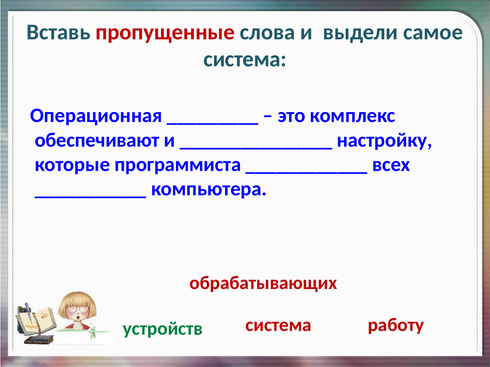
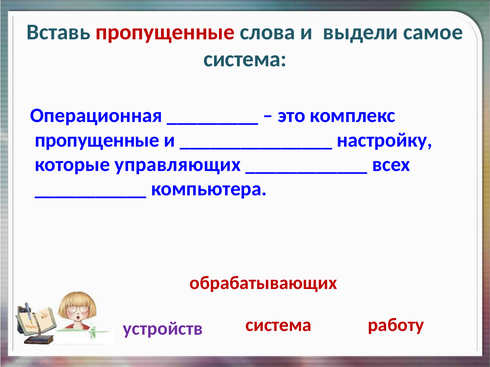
обеспечивают: обеспечивают -> пропущенные (97, 140)
программиста: программиста -> управляющих (178, 165)
устройств colour: green -> purple (163, 329)
